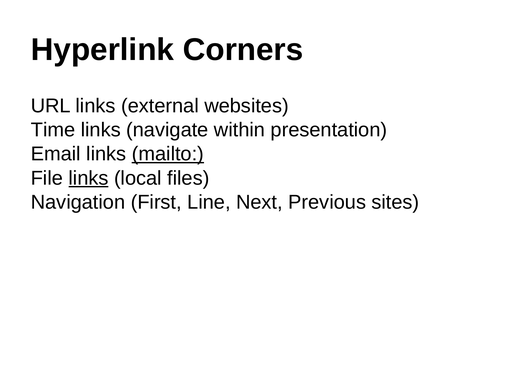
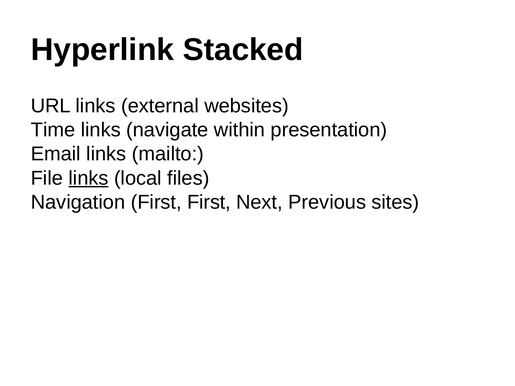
Corners: Corners -> Stacked (243, 50)
mailto underline: present -> none (168, 154)
First Line: Line -> First (209, 202)
